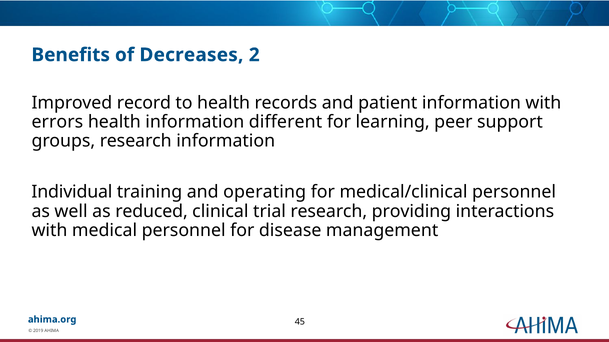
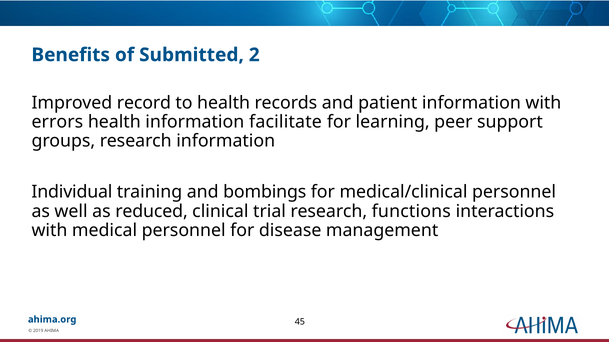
Decreases: Decreases -> Submitted (192, 55)
different: different -> facilitate (285, 122)
operating: operating -> bombings (265, 192)
providing: providing -> functions (411, 212)
